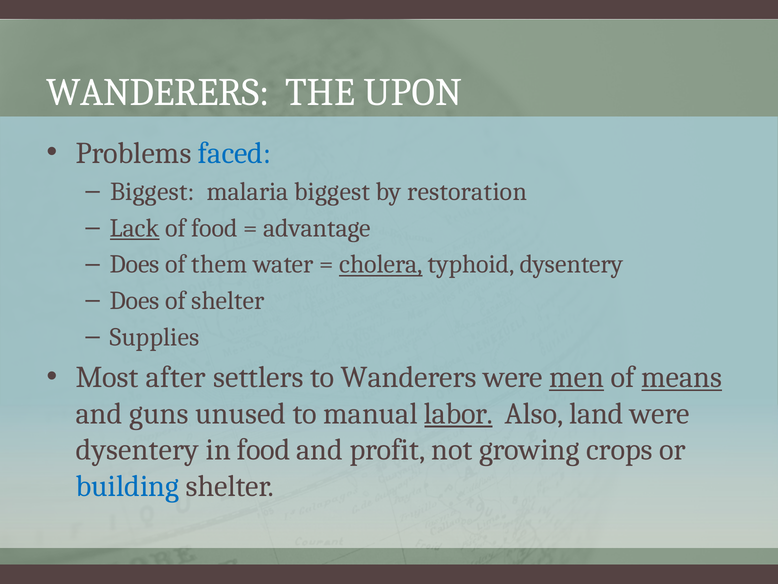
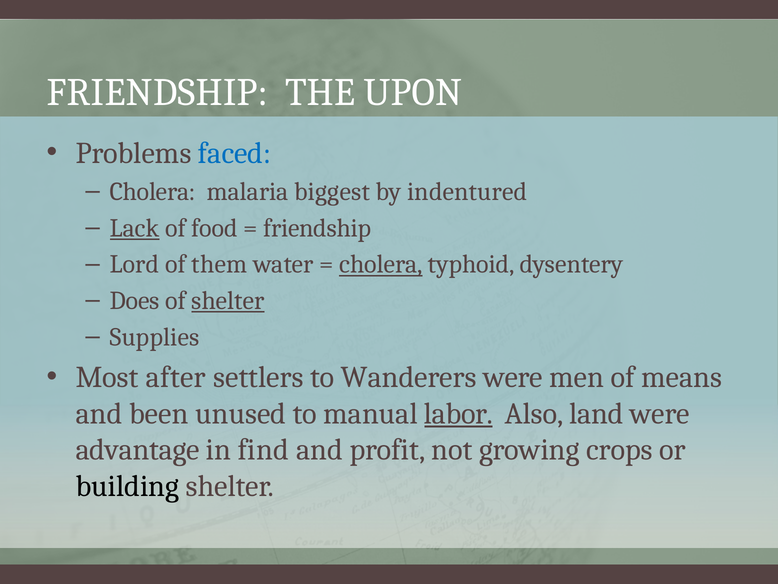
WANDERERS: WANDERERS -> FRIENDSHIP (157, 92)
Biggest: Biggest -> Cholera (153, 192)
restoration: restoration -> indentured (467, 192)
advantage: advantage -> friendship (317, 228)
Does: Does -> Lord (135, 264)
shelter underline: none -> present (228, 300)
men underline: present -> none (577, 377)
means underline: present -> none (682, 377)
guns: guns -> been (159, 413)
dysentery: dysentery -> advantage (138, 449)
in food: food -> find (263, 449)
building colour: blue -> black (127, 486)
